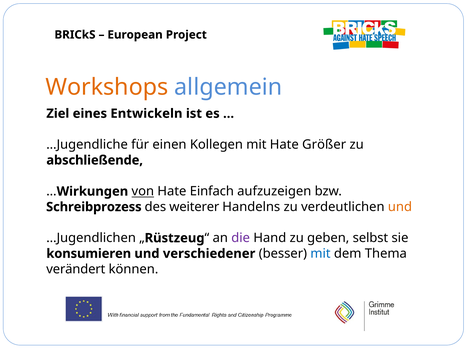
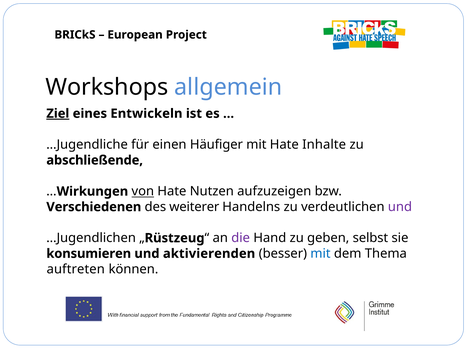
Workshops colour: orange -> black (107, 87)
Ziel underline: none -> present (58, 114)
Kollegen: Kollegen -> Häufiger (216, 145)
Größer: Größer -> Inhalte (324, 145)
Einfach: Einfach -> Nutzen (212, 191)
Schreibprozess: Schreibprozess -> Verschiedenen (94, 207)
und colour: orange -> purple (400, 207)
verschiedener: verschiedener -> aktivierenden (209, 254)
verändert: verändert -> auftreten (76, 269)
